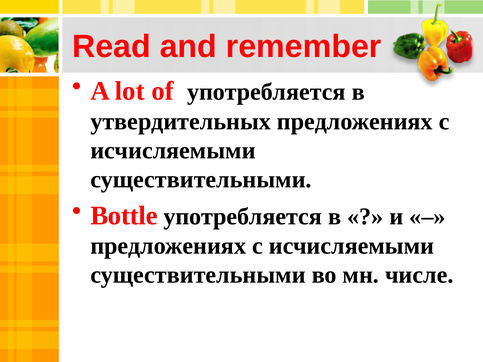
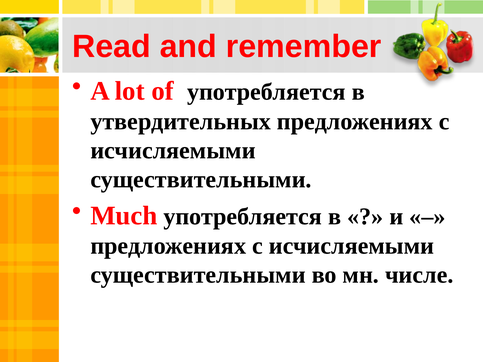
Bottle: Bottle -> Much (124, 216)
